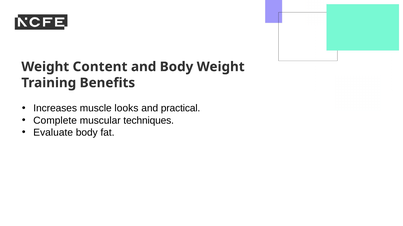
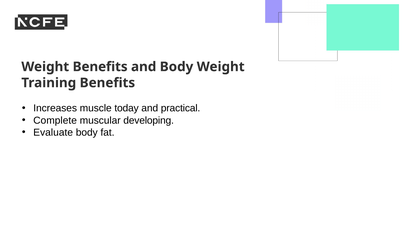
Weight Content: Content -> Benefits (100, 67)
looks: looks -> today (127, 109)
techniques: techniques -> developing (149, 121)
